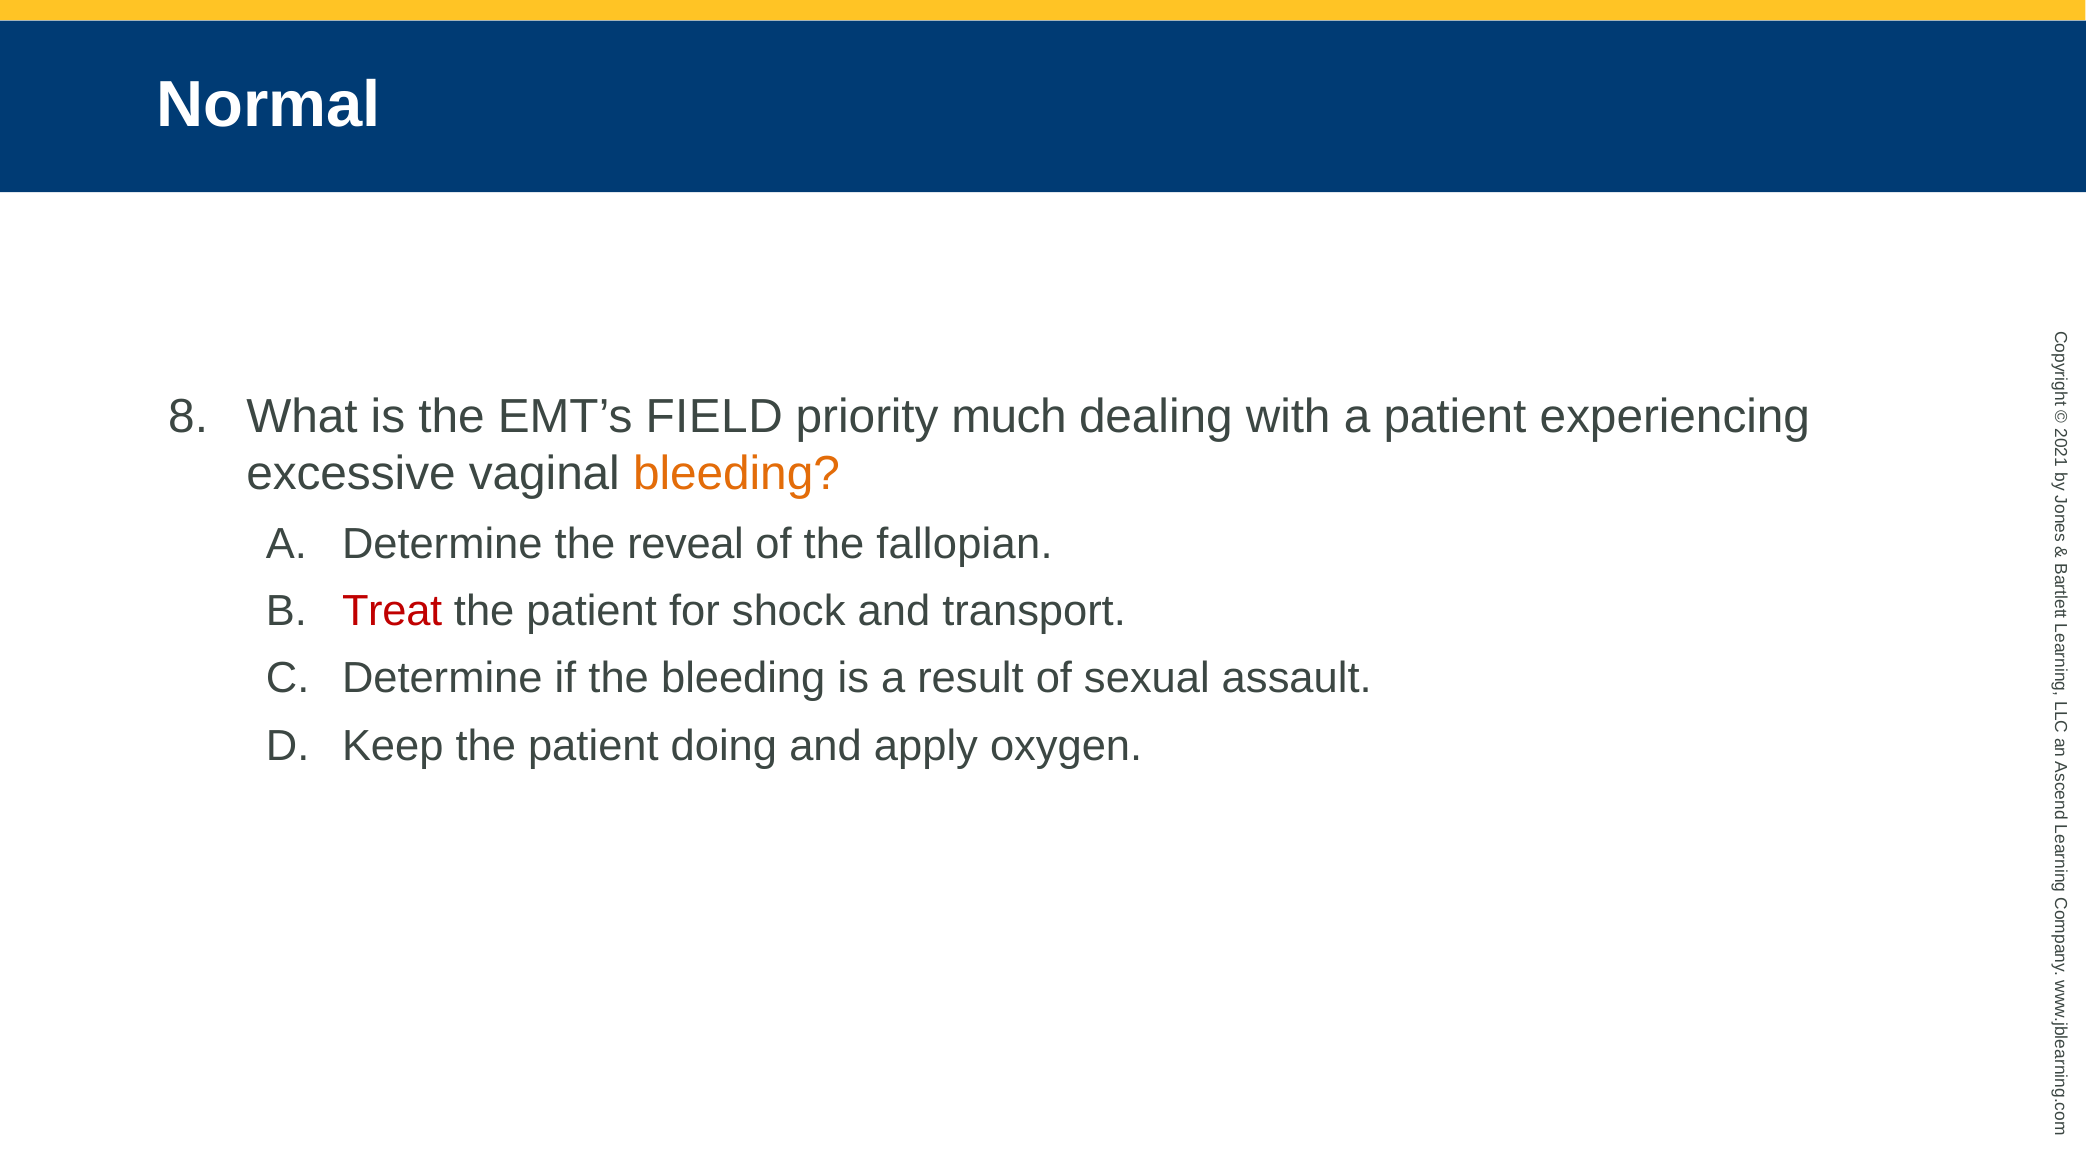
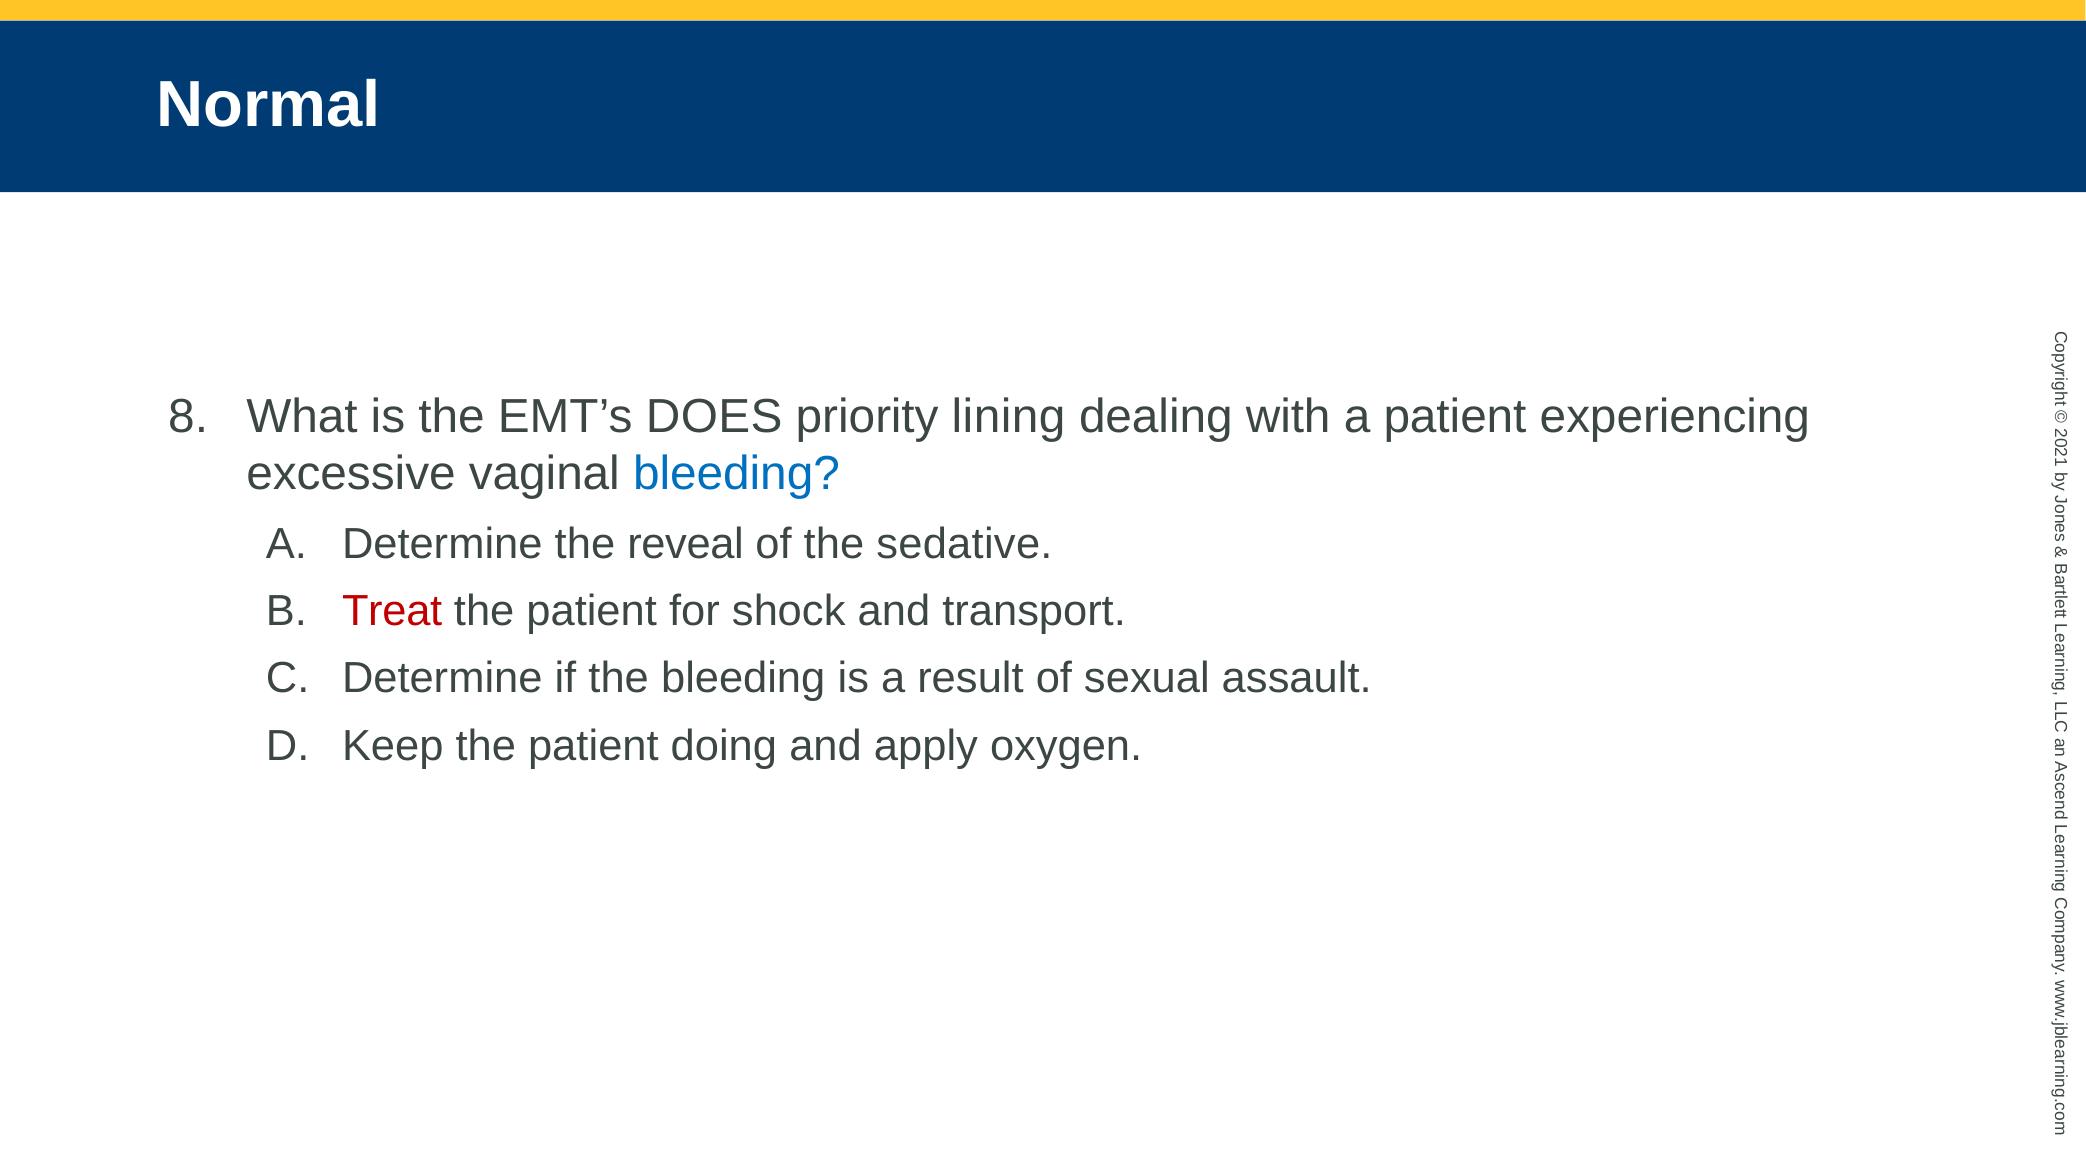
FIELD: FIELD -> DOES (714, 417)
much: much -> lining (1009, 417)
bleeding colour: orange -> blue (736, 474)
fallopian: fallopian -> sedative (964, 544)
